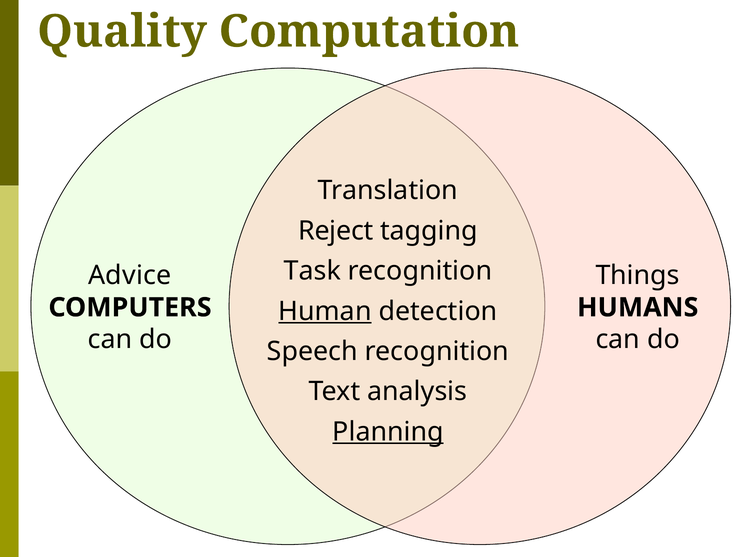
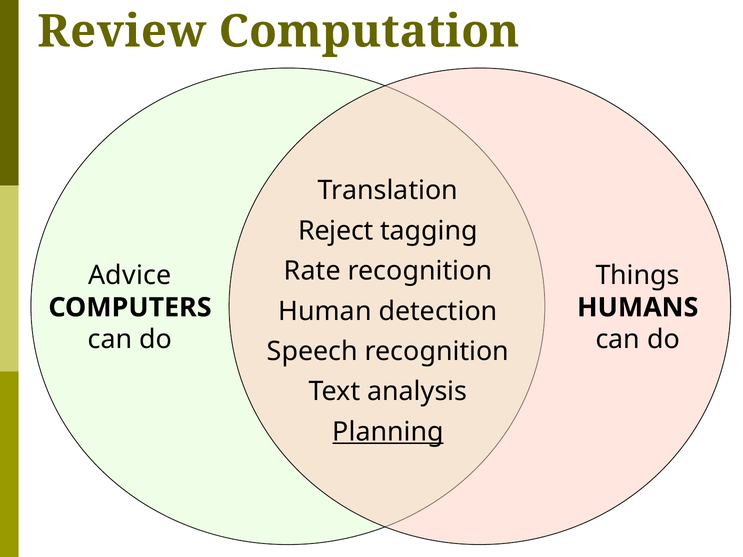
Quality: Quality -> Review (122, 32)
Task: Task -> Rate (312, 271)
Human underline: present -> none (325, 311)
